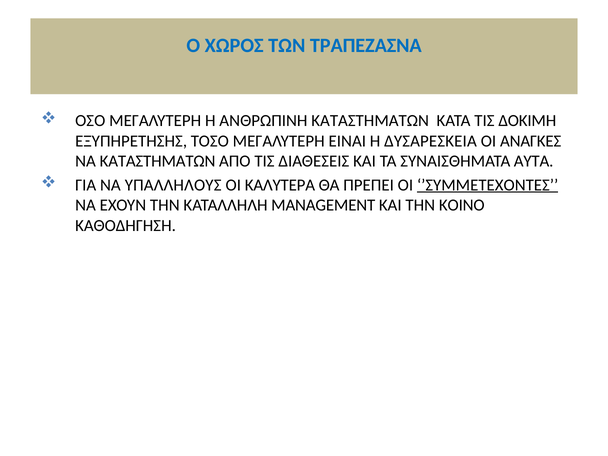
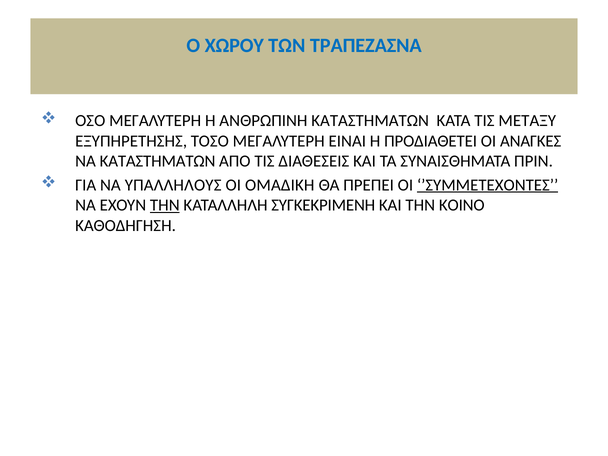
ΧΩΡΟΣ: ΧΩΡΟΣ -> ΧΩΡΟΥ (234, 46)
ΔΟΚΙΜΗ: ΔΟΚΙΜΗ -> ΜΕΤΑΞΥ (527, 121)
ΔΥΣΑΡΕΣΚΕΙΑ: ΔΥΣΑΡΕΣΚΕΙΑ -> ΠΡΟΔΙΑΘΕΤΕΙ (431, 141)
ΑΥΤΑ: ΑΥΤΑ -> ΠΡΙΝ (534, 161)
ΚΑΛΥΤΕΡΑ: ΚΑΛΥΤΕΡΑ -> ΟΜΑΔΙΚΗ (280, 185)
ΤΗΝ underline: none -> present (165, 205)
MANAGEMENT: MANAGEMENT -> ΣΥΓΚΕΚΡΙΜΕΝΗ (323, 205)
